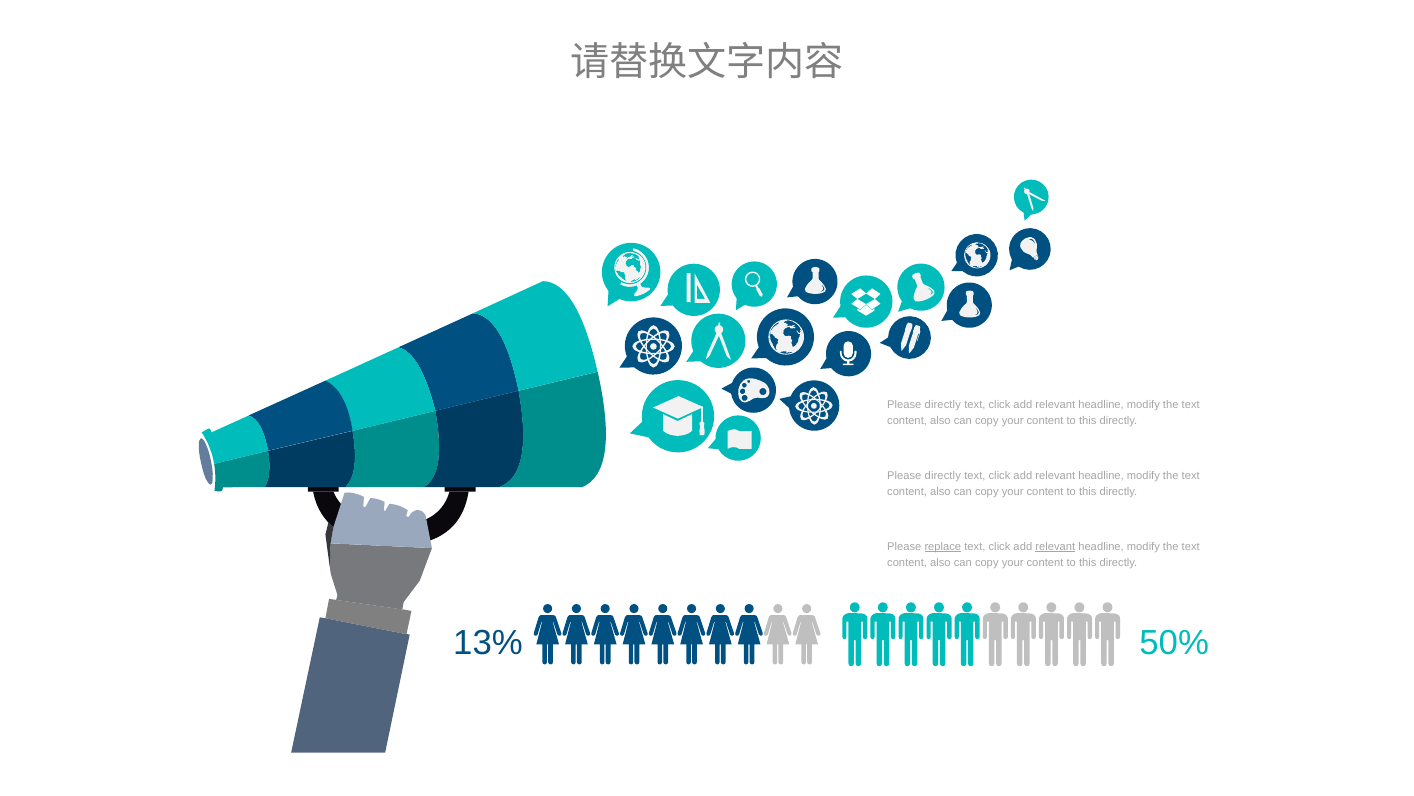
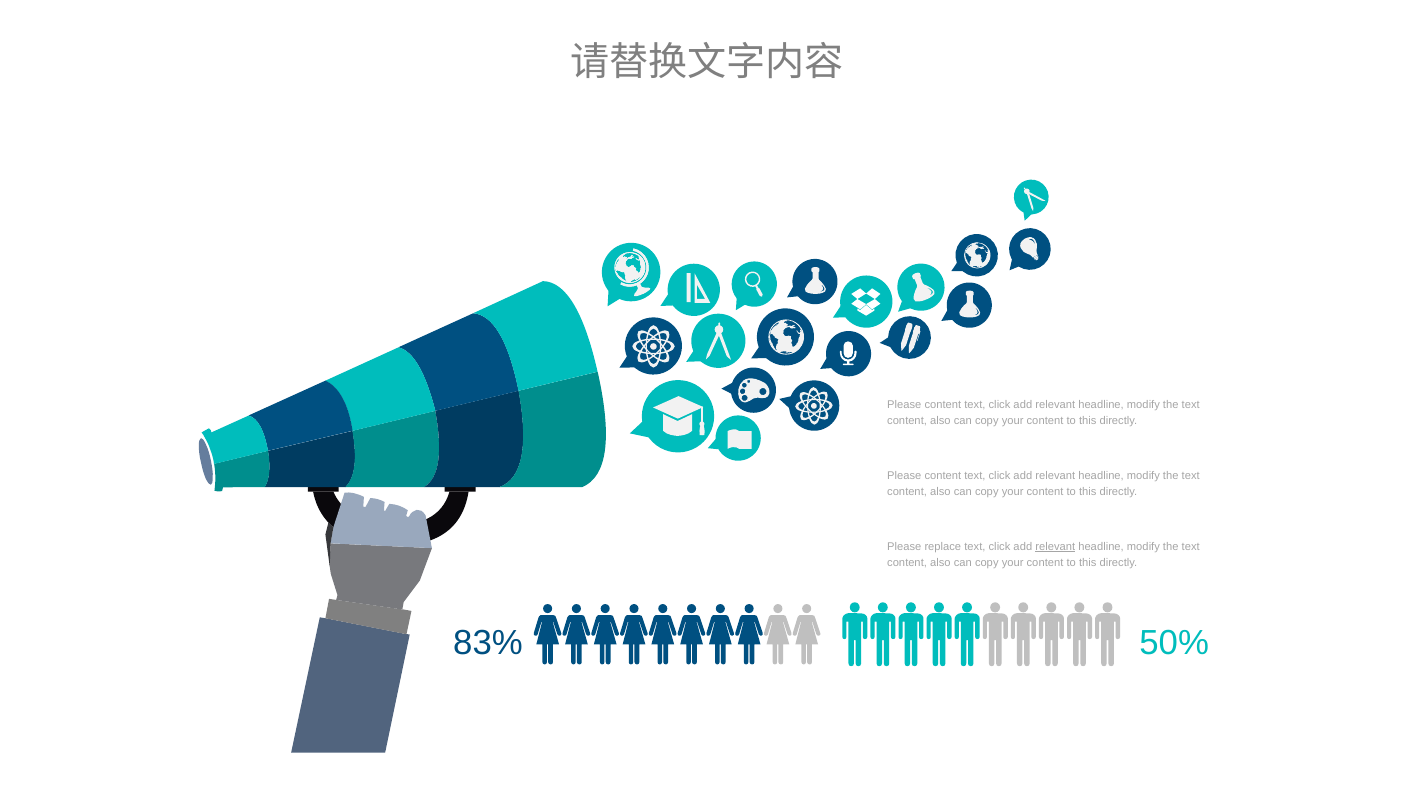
directly: directly -> content (943, 404)
directly: directly -> content (943, 475)
replace underline: present -> none (943, 546)
13%: 13% -> 83% (488, 642)
